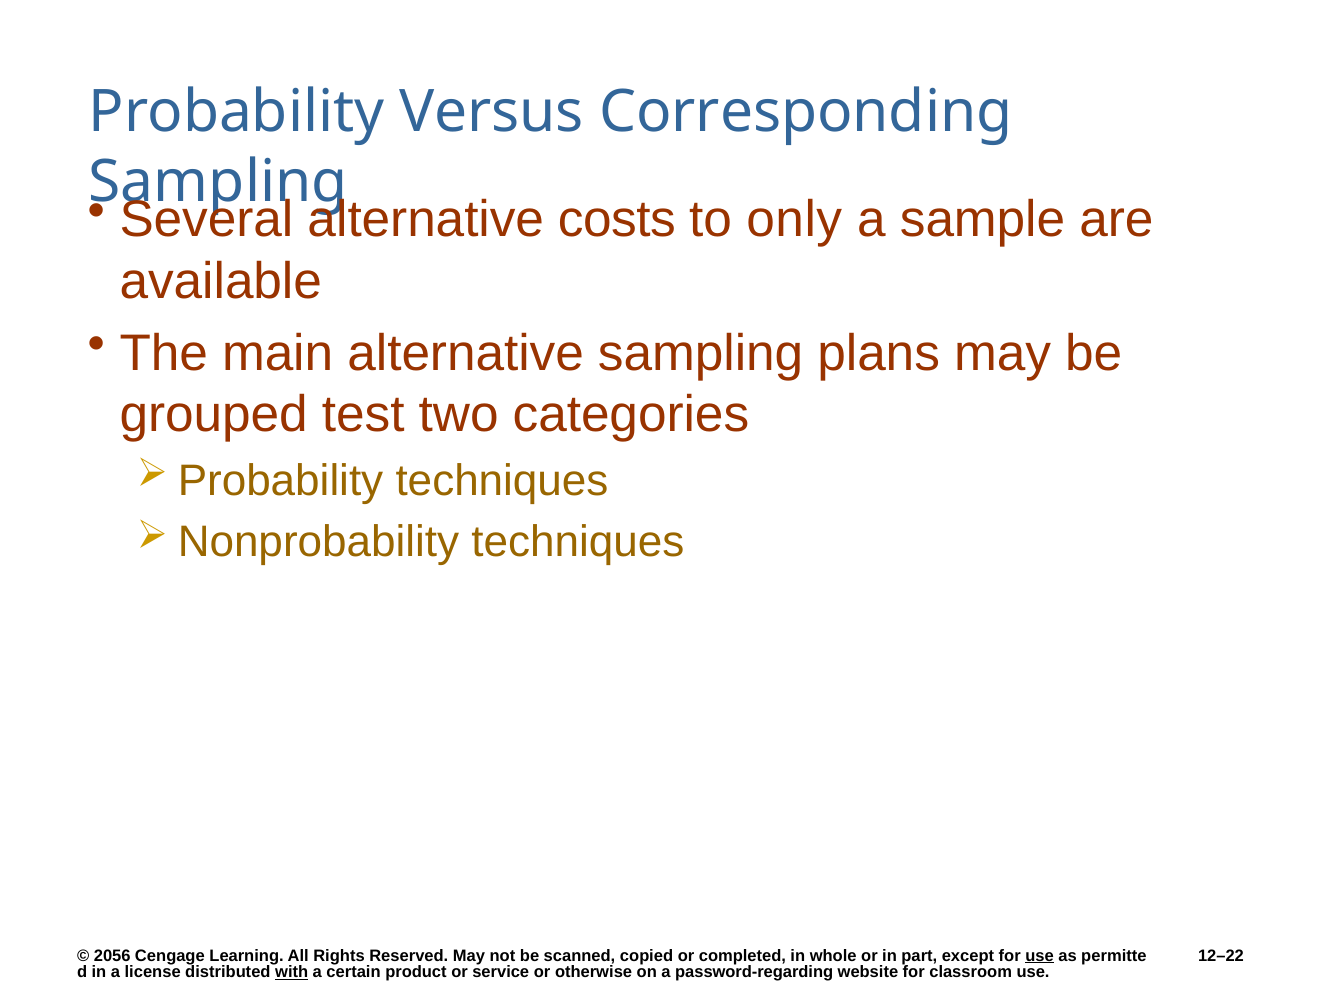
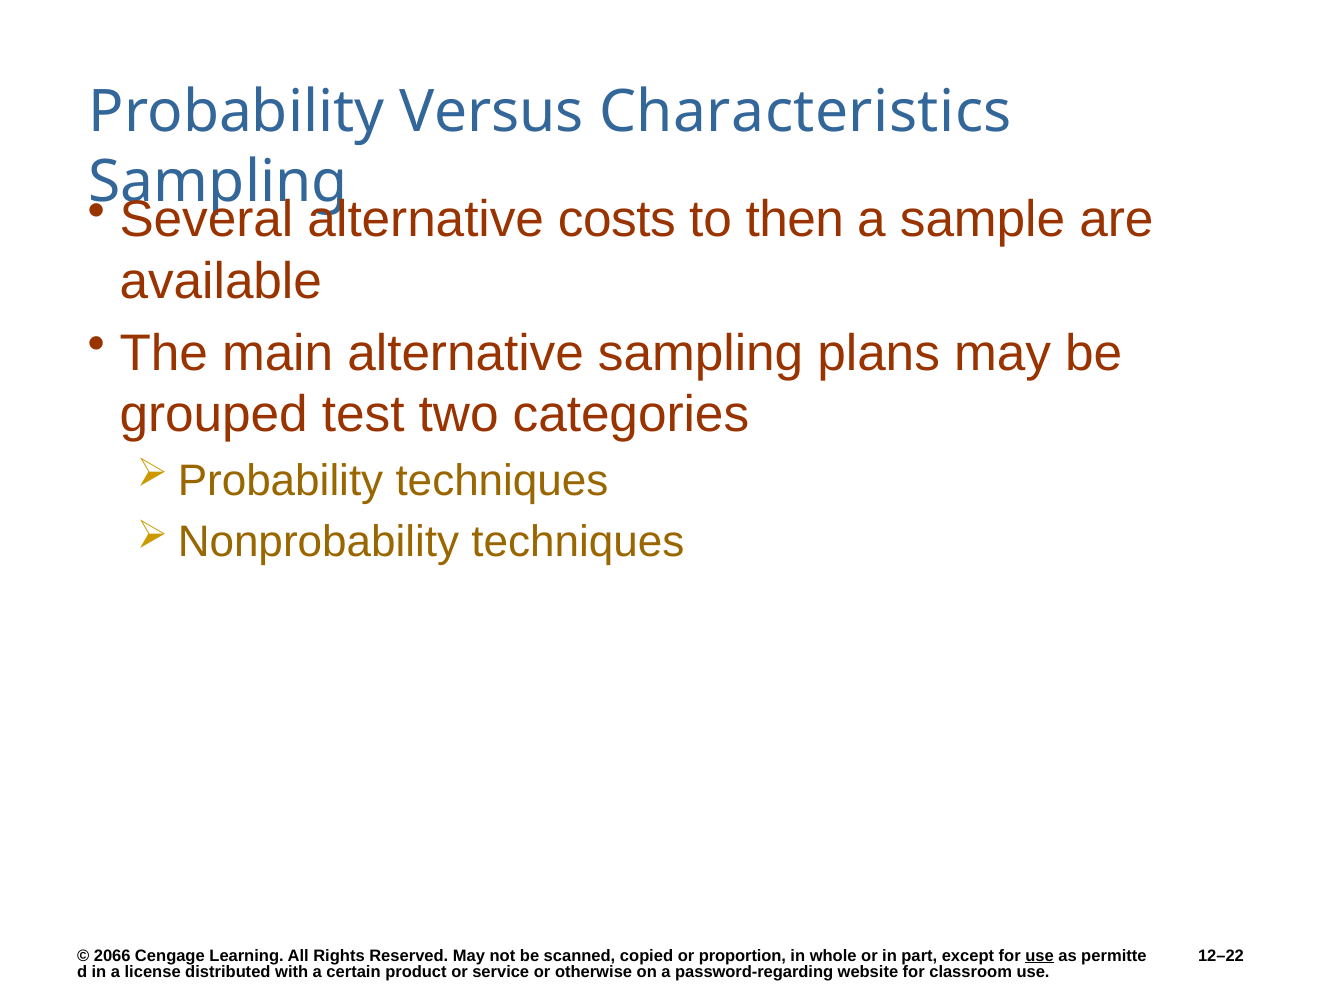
Corresponding: Corresponding -> Characteristics (806, 112)
only: only -> then (795, 219)
2056: 2056 -> 2066 (112, 956)
completed: completed -> proportion (742, 956)
with underline: present -> none (292, 972)
